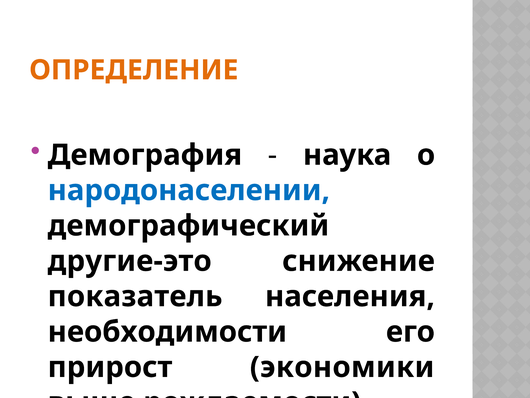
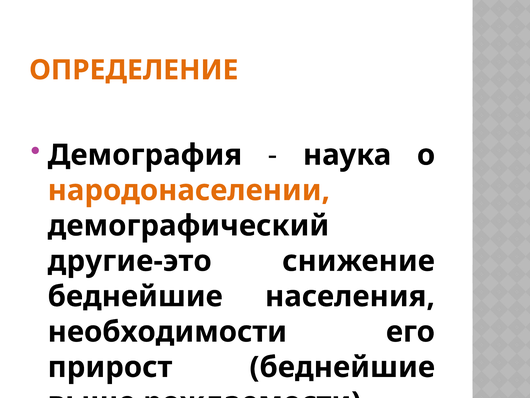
народонаселении colour: blue -> orange (189, 190)
показатель: показатель -> беднейшие (135, 296)
прирост экономики: экономики -> беднейшие (342, 367)
